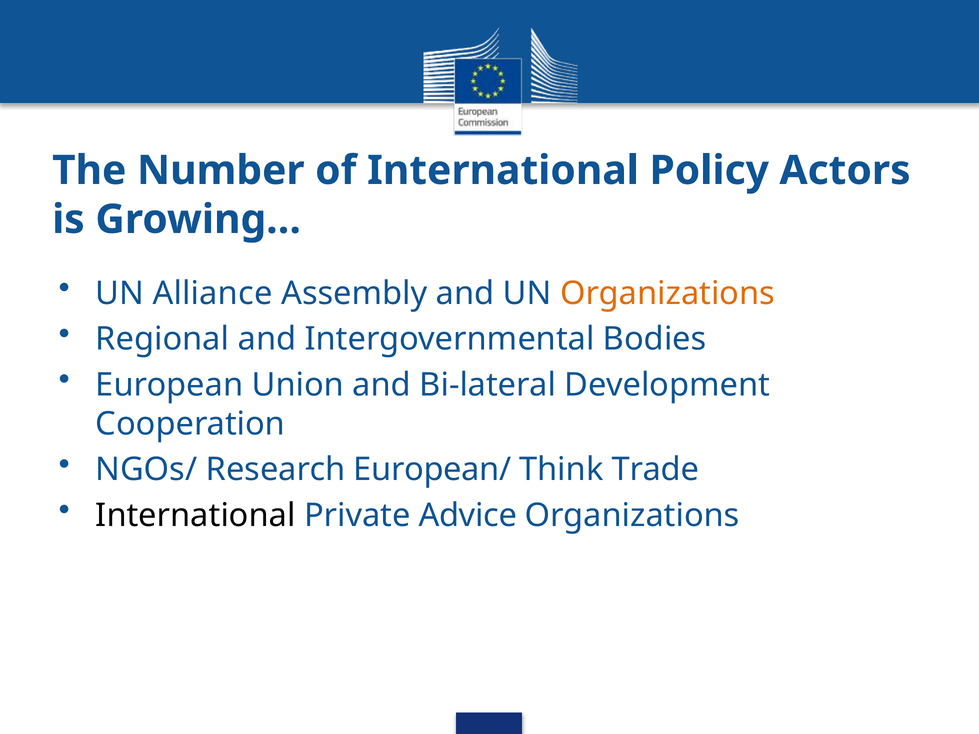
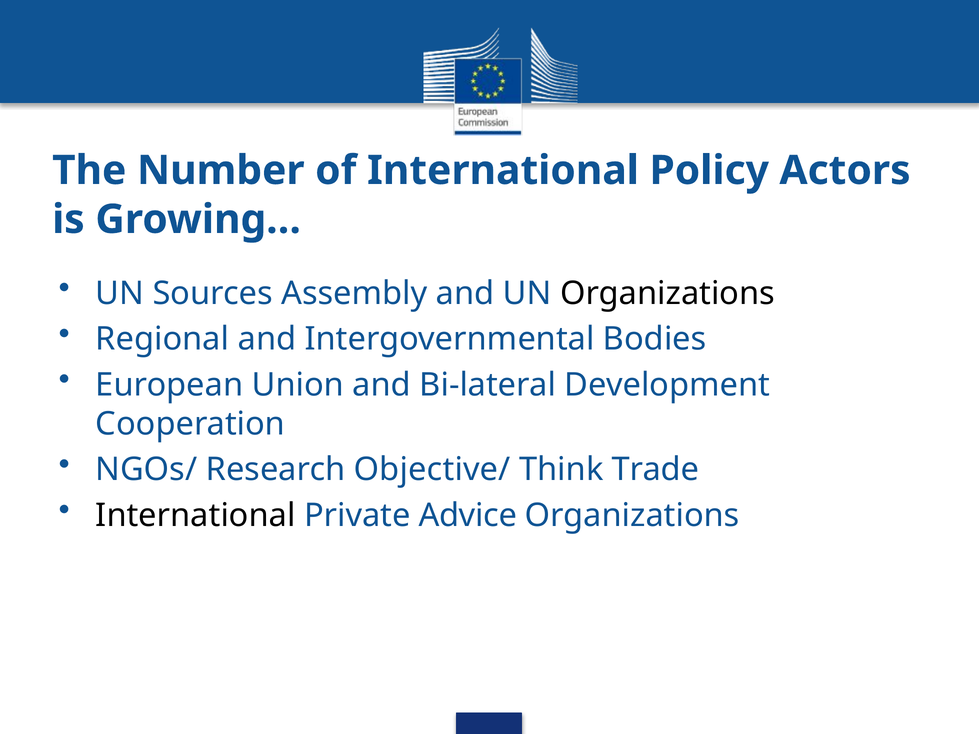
Alliance: Alliance -> Sources (213, 294)
Organizations colour: orange -> black (667, 294)
European/: European/ -> Objective/ (432, 470)
